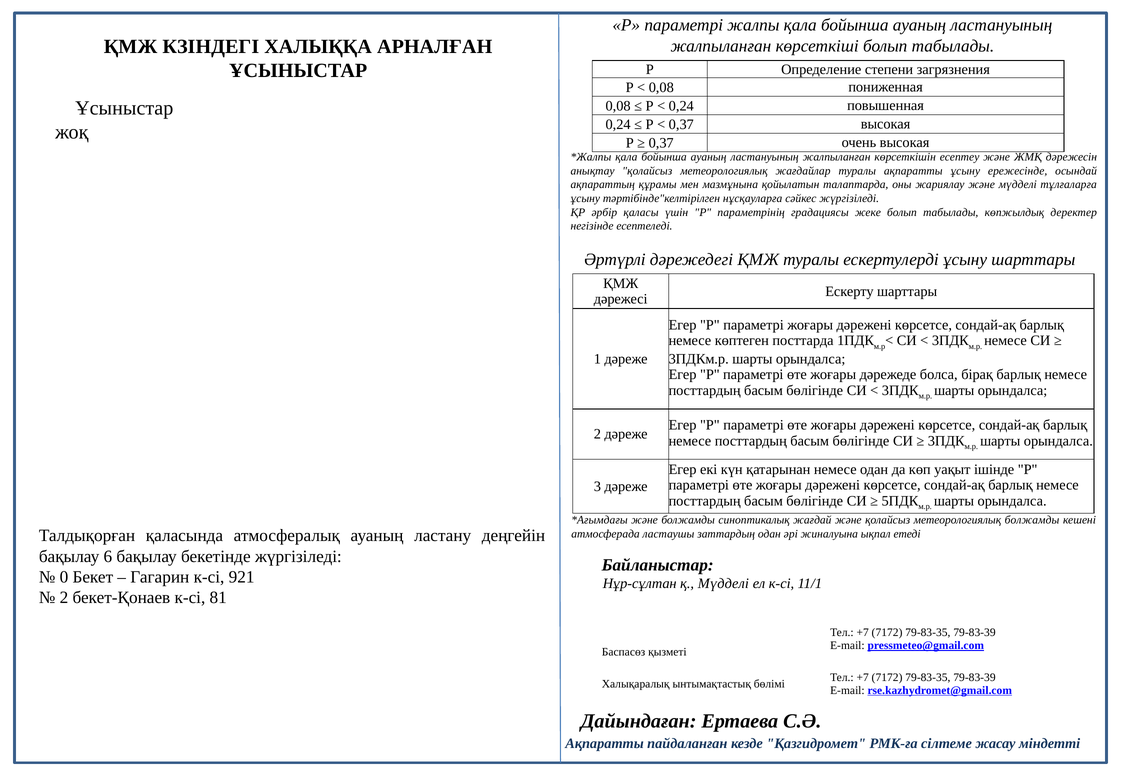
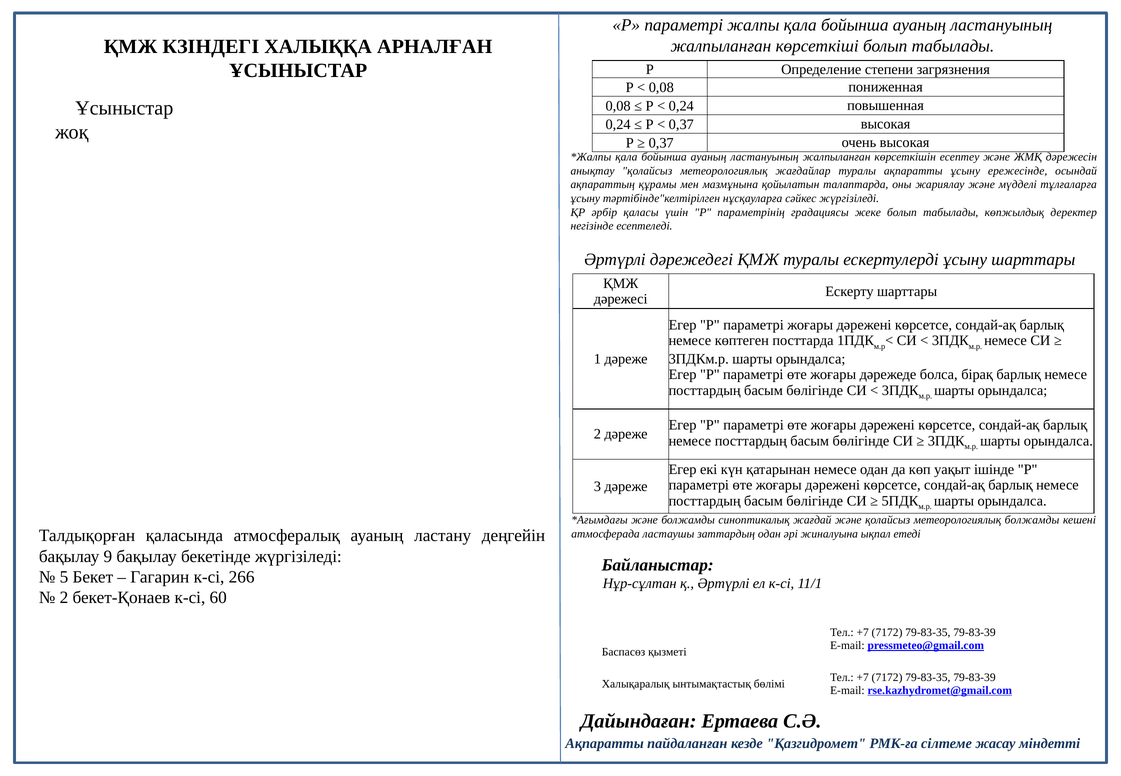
6: 6 -> 9 (108, 556)
0: 0 -> 5 (64, 577)
921: 921 -> 266 (242, 577)
қ Мүдделі: Мүдделі -> Әртүрлі (723, 584)
81: 81 -> 60 (218, 598)
